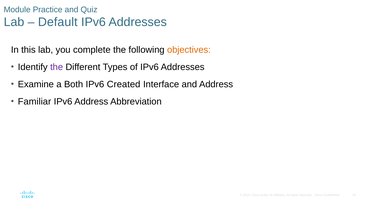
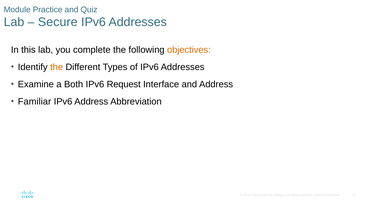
Default: Default -> Secure (58, 22)
the colour: purple -> orange (57, 67)
Created: Created -> Request (124, 84)
